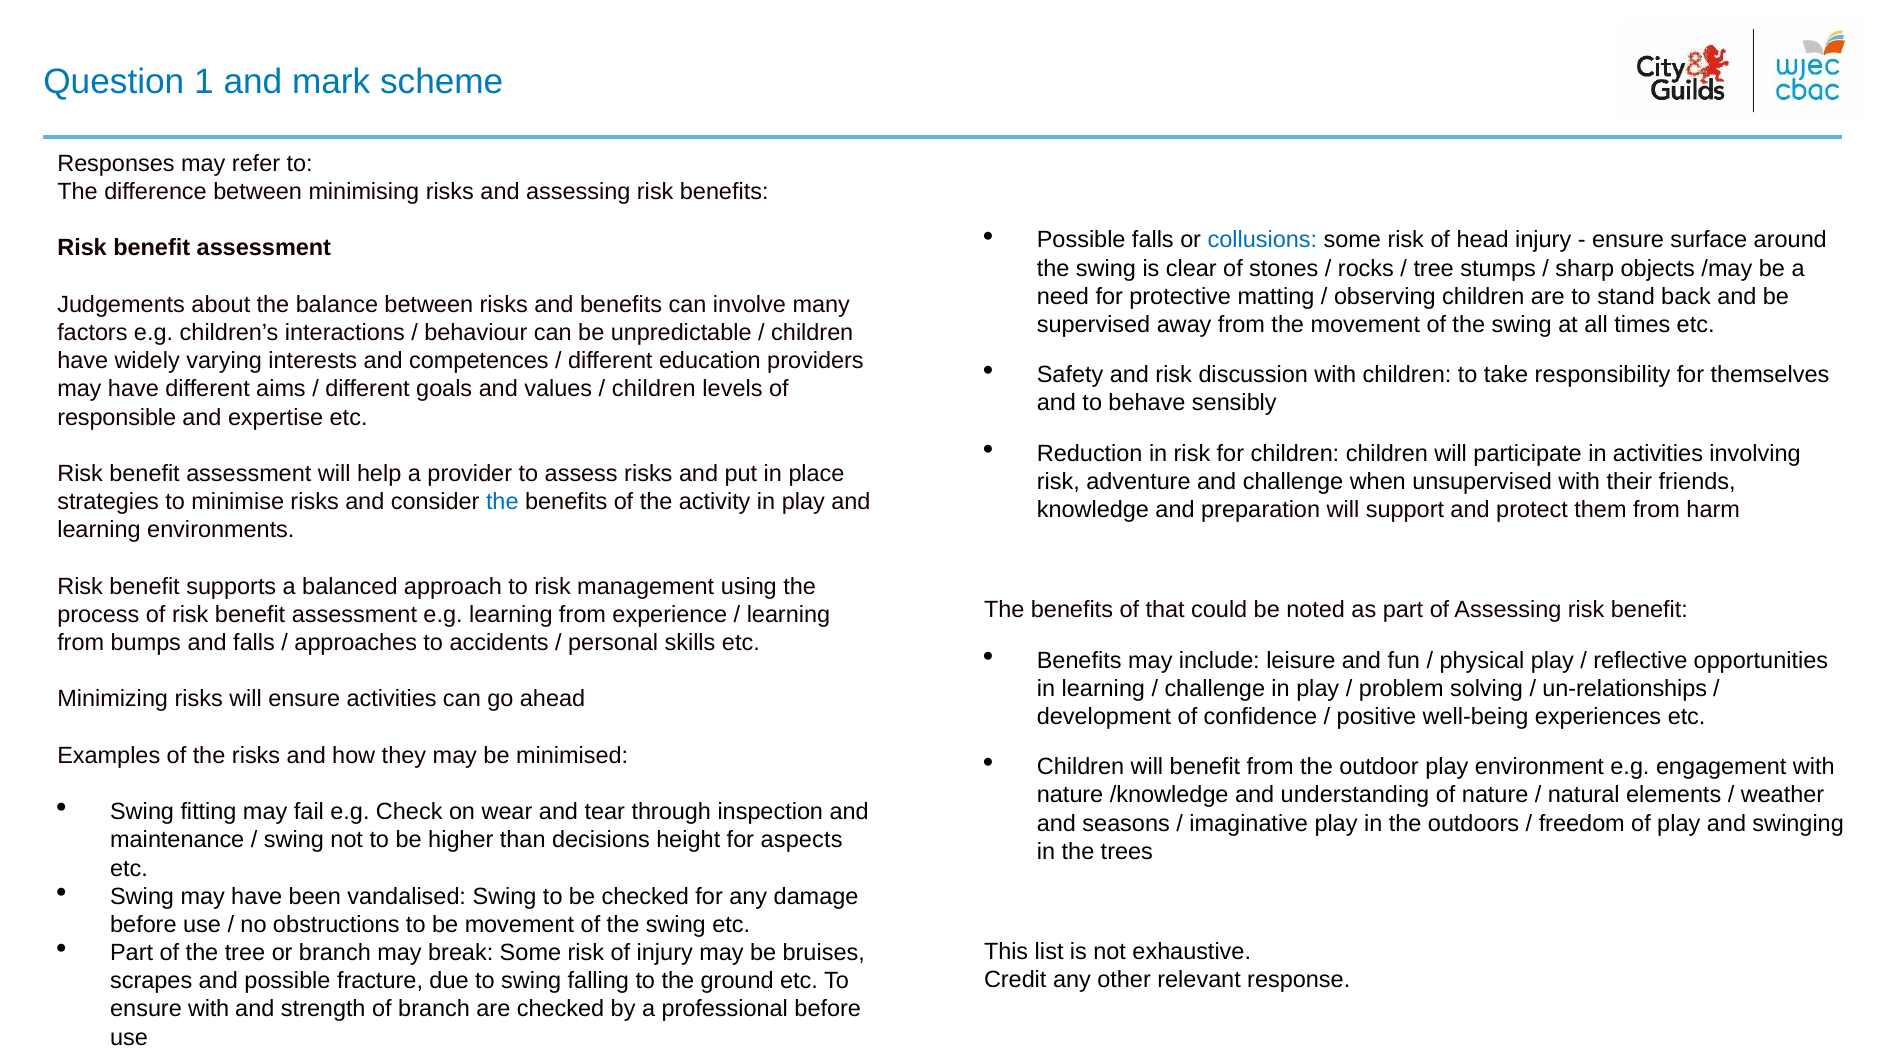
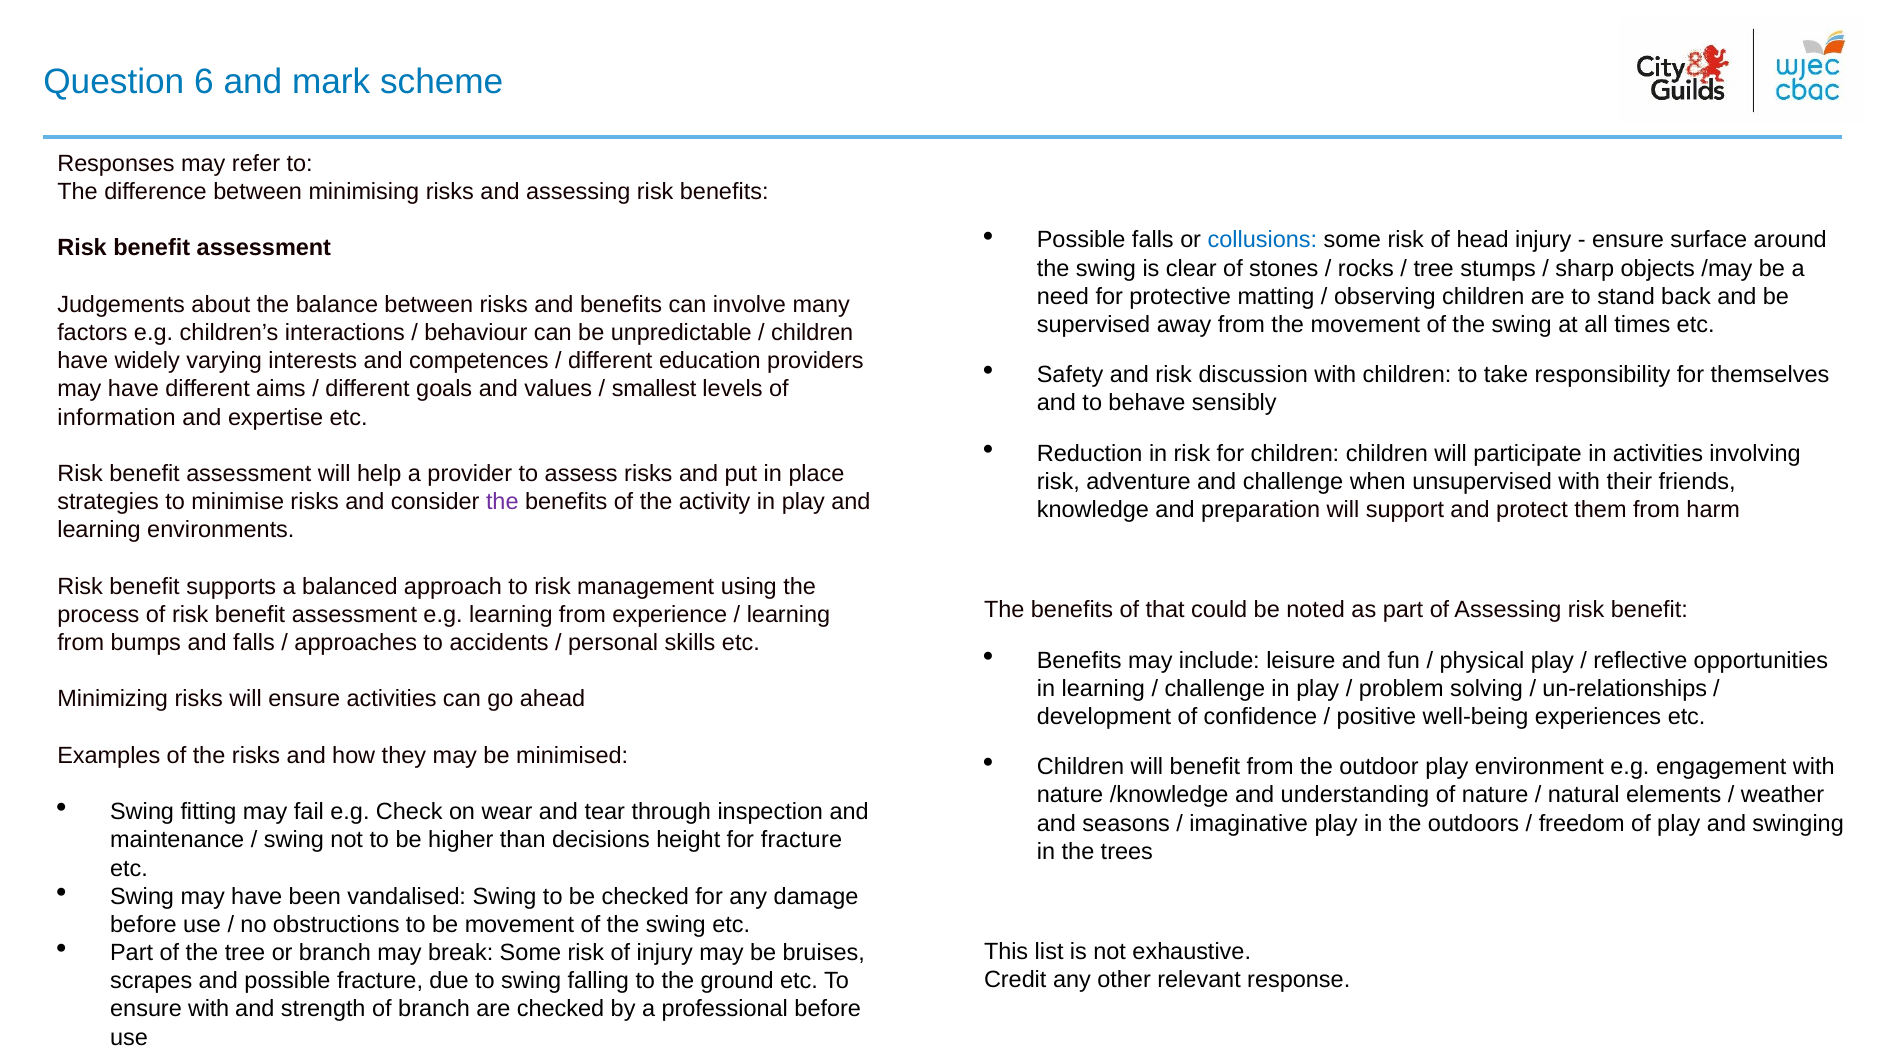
1: 1 -> 6 (204, 82)
children: children -> smallest (654, 389)
responsible: responsible -> information (117, 418)
the colour: blue -> purple (502, 502)
for aspects: aspects -> fracture (802, 841)
